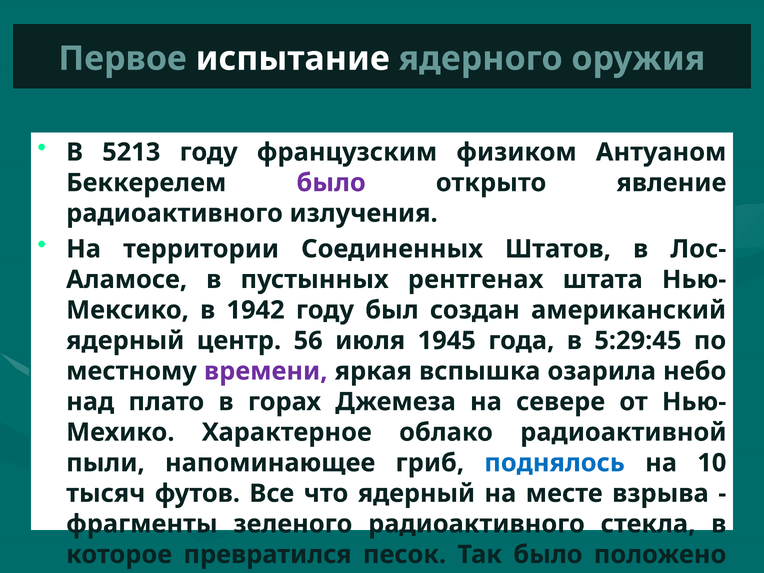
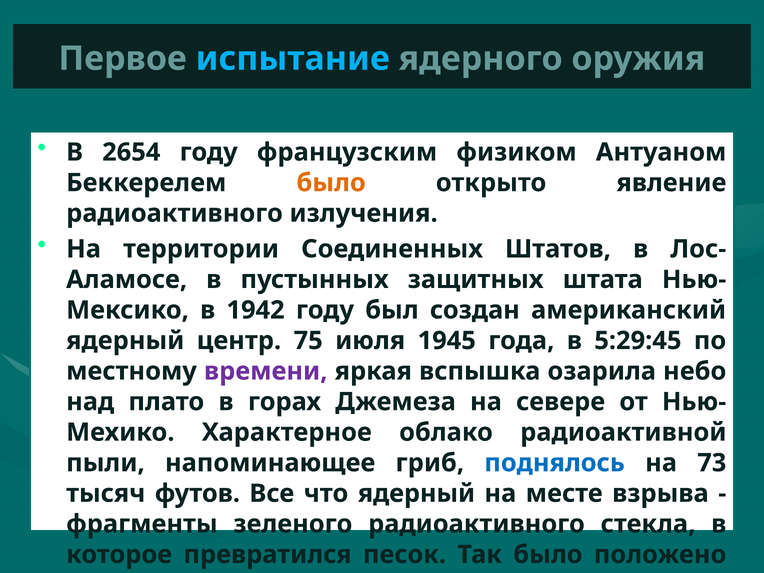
испытание colour: white -> light blue (293, 59)
5213: 5213 -> 2654 (131, 152)
было colour: purple -> orange (331, 183)
рентгенах: рентгенах -> защитных (476, 280)
56: 56 -> 75 (308, 341)
10: 10 -> 73 (712, 463)
